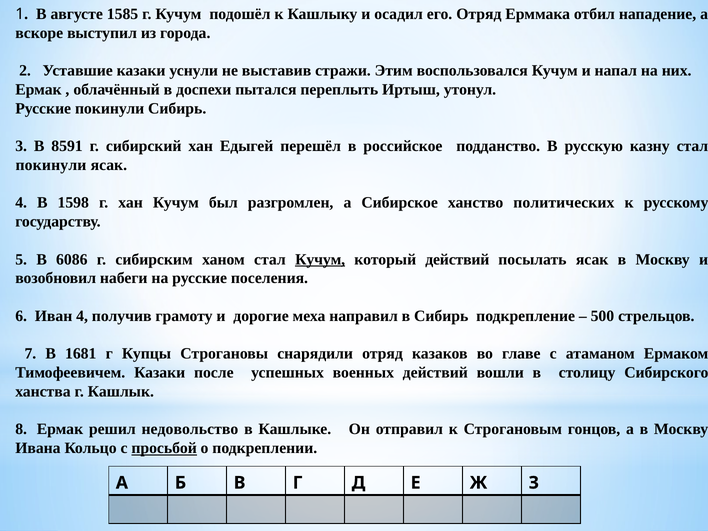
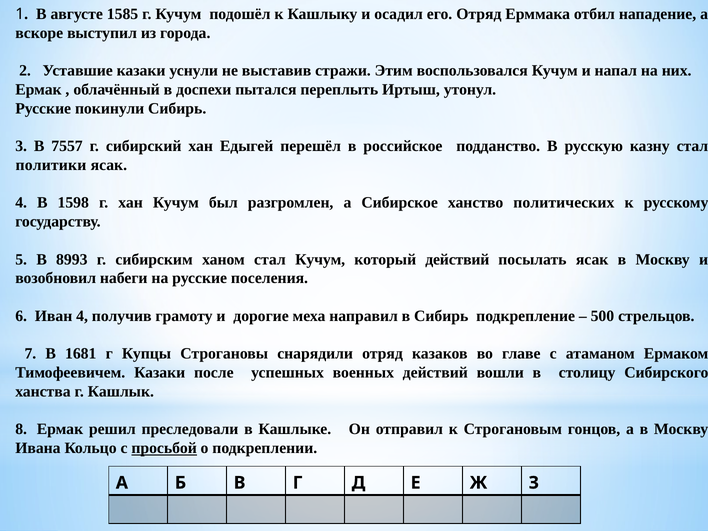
8591: 8591 -> 7557 (67, 146)
покинули: покинули -> политики (51, 165)
6086: 6086 -> 8993 (72, 259)
Кучум underline: present -> none (320, 259)
недовольство: недовольство -> преследовали (190, 429)
